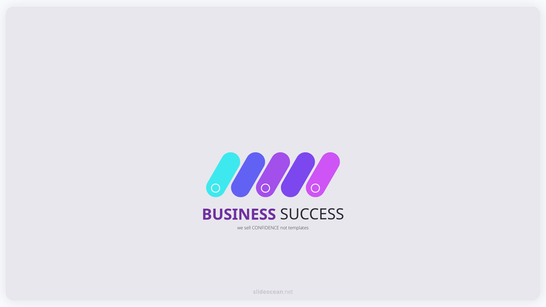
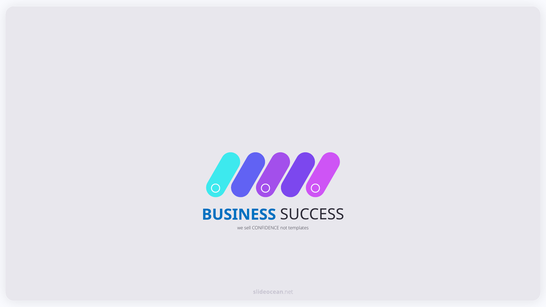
BUSINESS colour: purple -> blue (239, 215)
